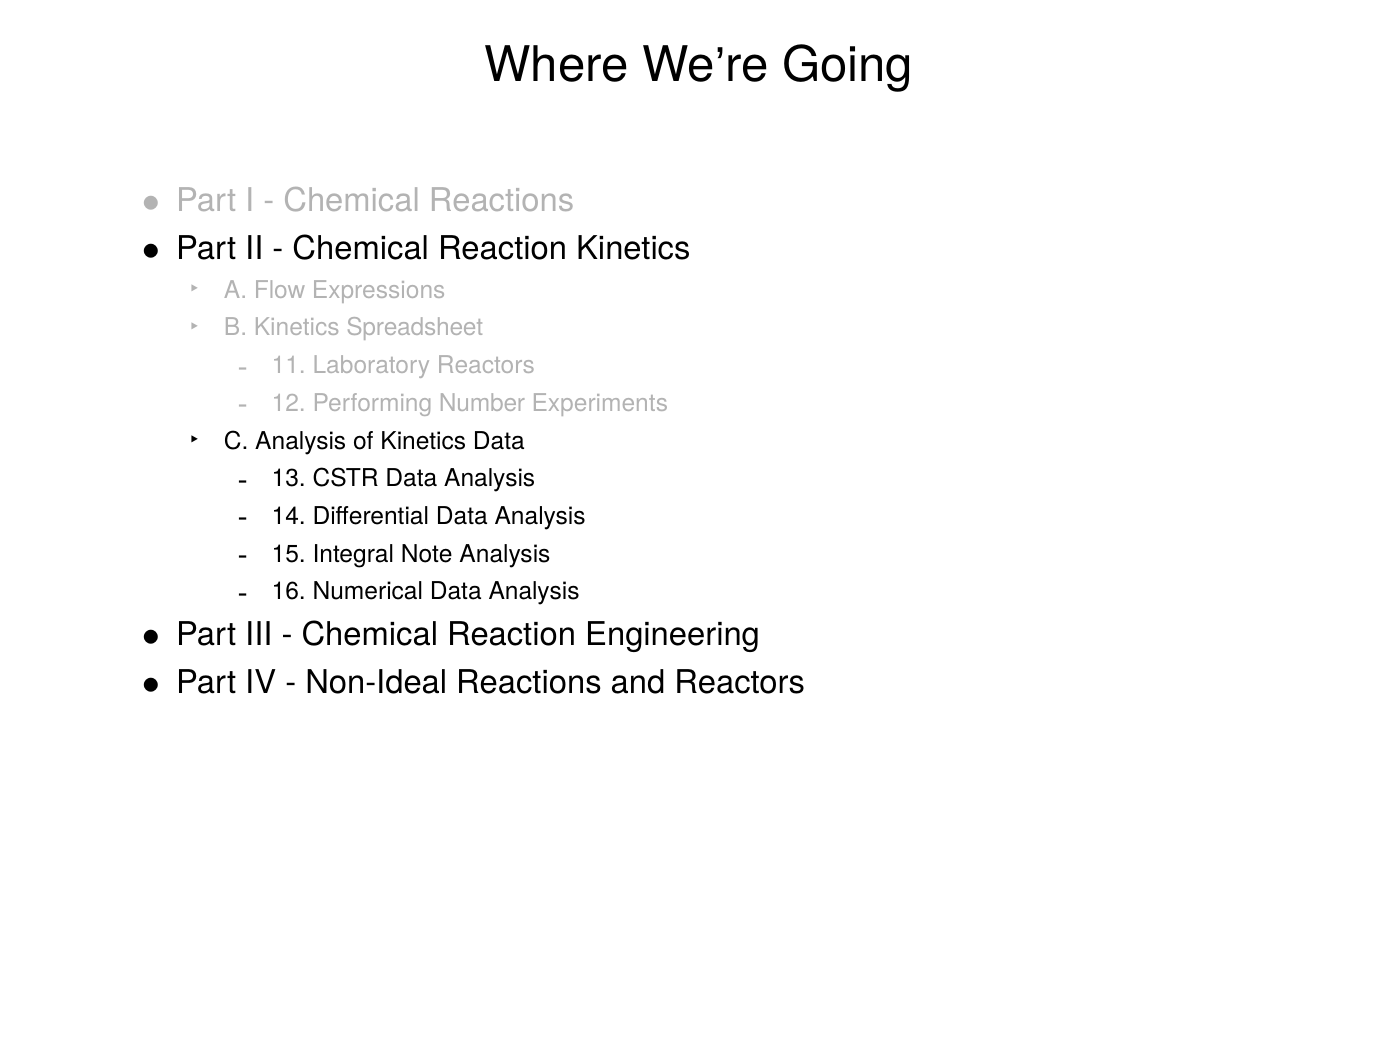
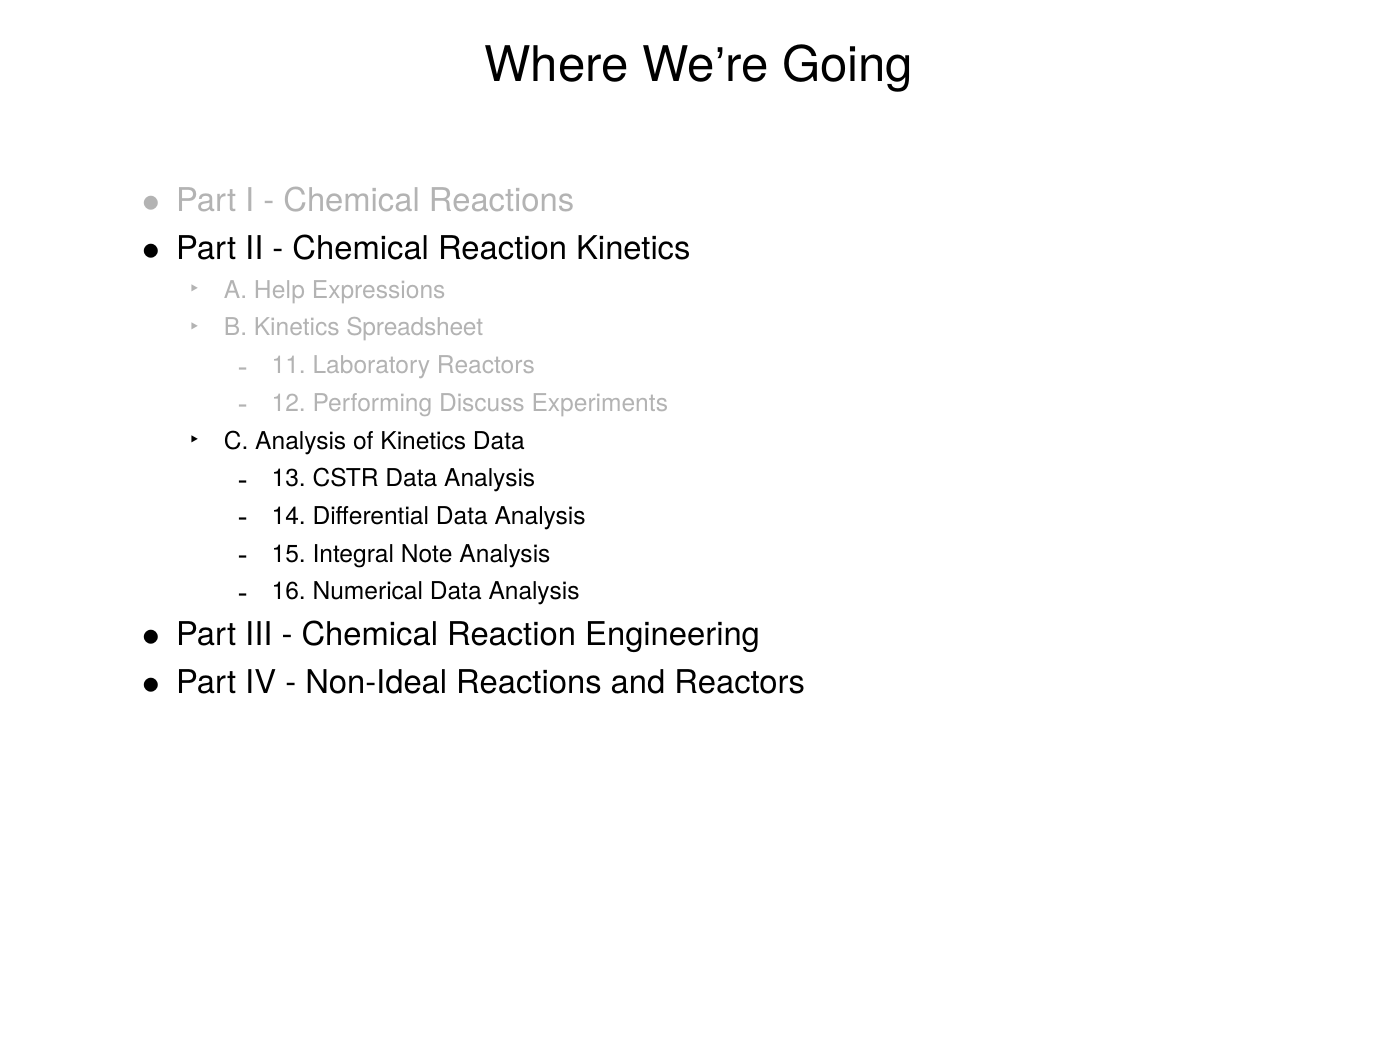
Flow: Flow -> Help (280, 290)
Number: Number -> Discuss (482, 403)
